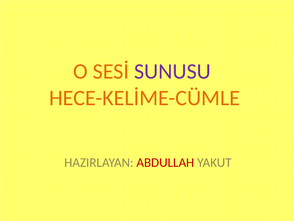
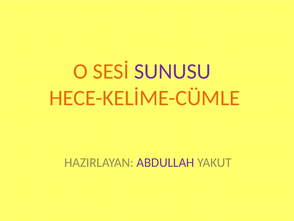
ABDULLAH colour: red -> purple (165, 162)
